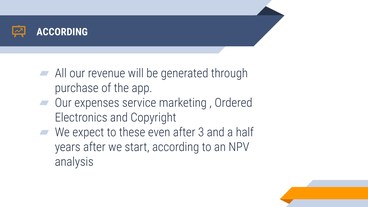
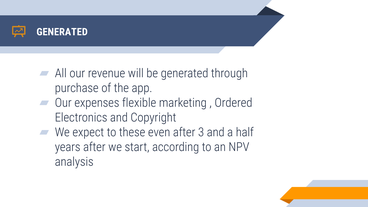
ACCORDING: ACCORDING -> GENERATED (62, 32)
service: service -> flexible (139, 103)
